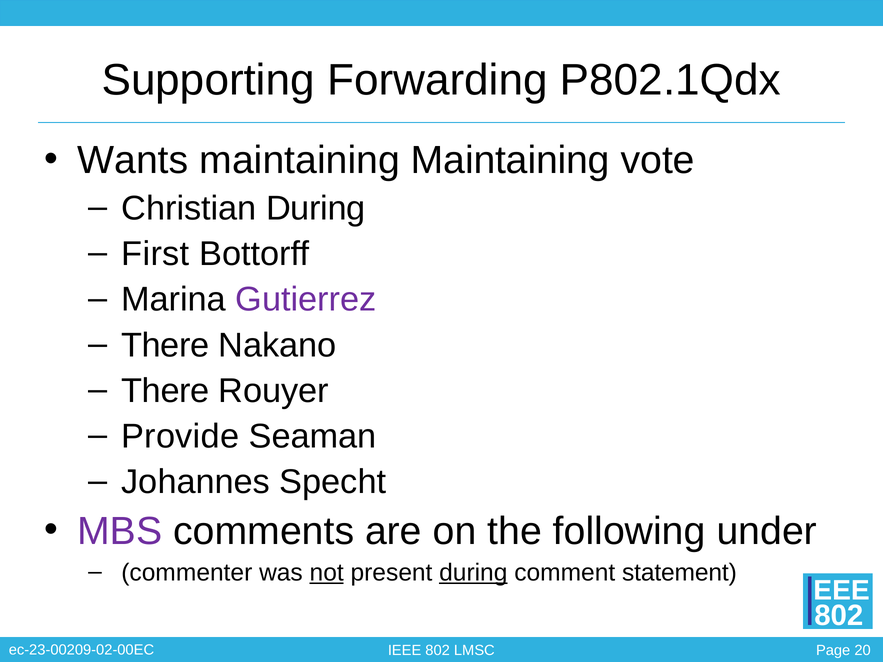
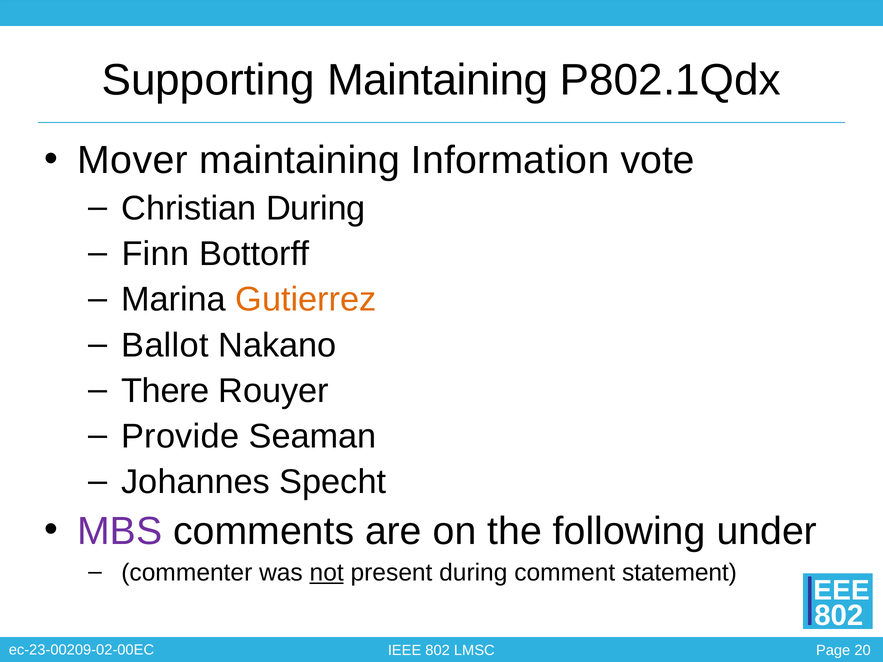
Supporting Forwarding: Forwarding -> Maintaining (438, 80)
Wants: Wants -> Mover (133, 160)
maintaining Maintaining: Maintaining -> Information (510, 160)
First: First -> Finn (155, 254)
Gutierrez colour: purple -> orange (306, 300)
There: There -> Ballot (165, 345)
during underline: present -> none (473, 573)
